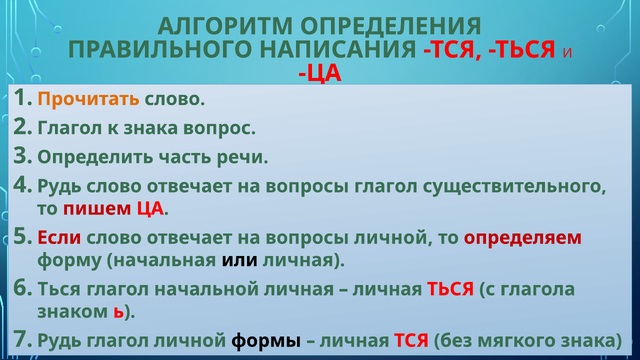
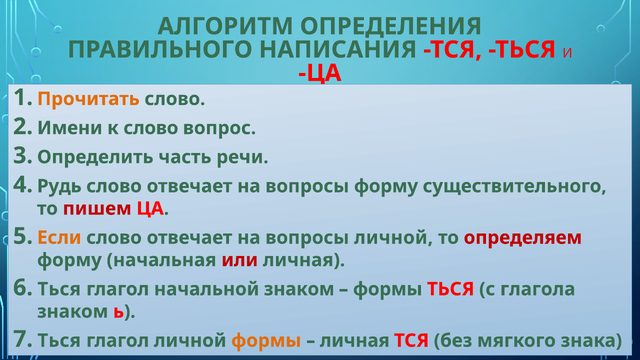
Глагол: Глагол -> Имени (70, 128)
к знака: знака -> слово (151, 128)
вопросы глагол: глагол -> форму (386, 186)
Если colour: red -> orange (59, 238)
или colour: black -> red (240, 260)
начальной личная: личная -> знаком (299, 289)
личная: личная -> формы (388, 289)
Рудь: Рудь -> Ться (59, 341)
формы colour: black -> orange (266, 341)
